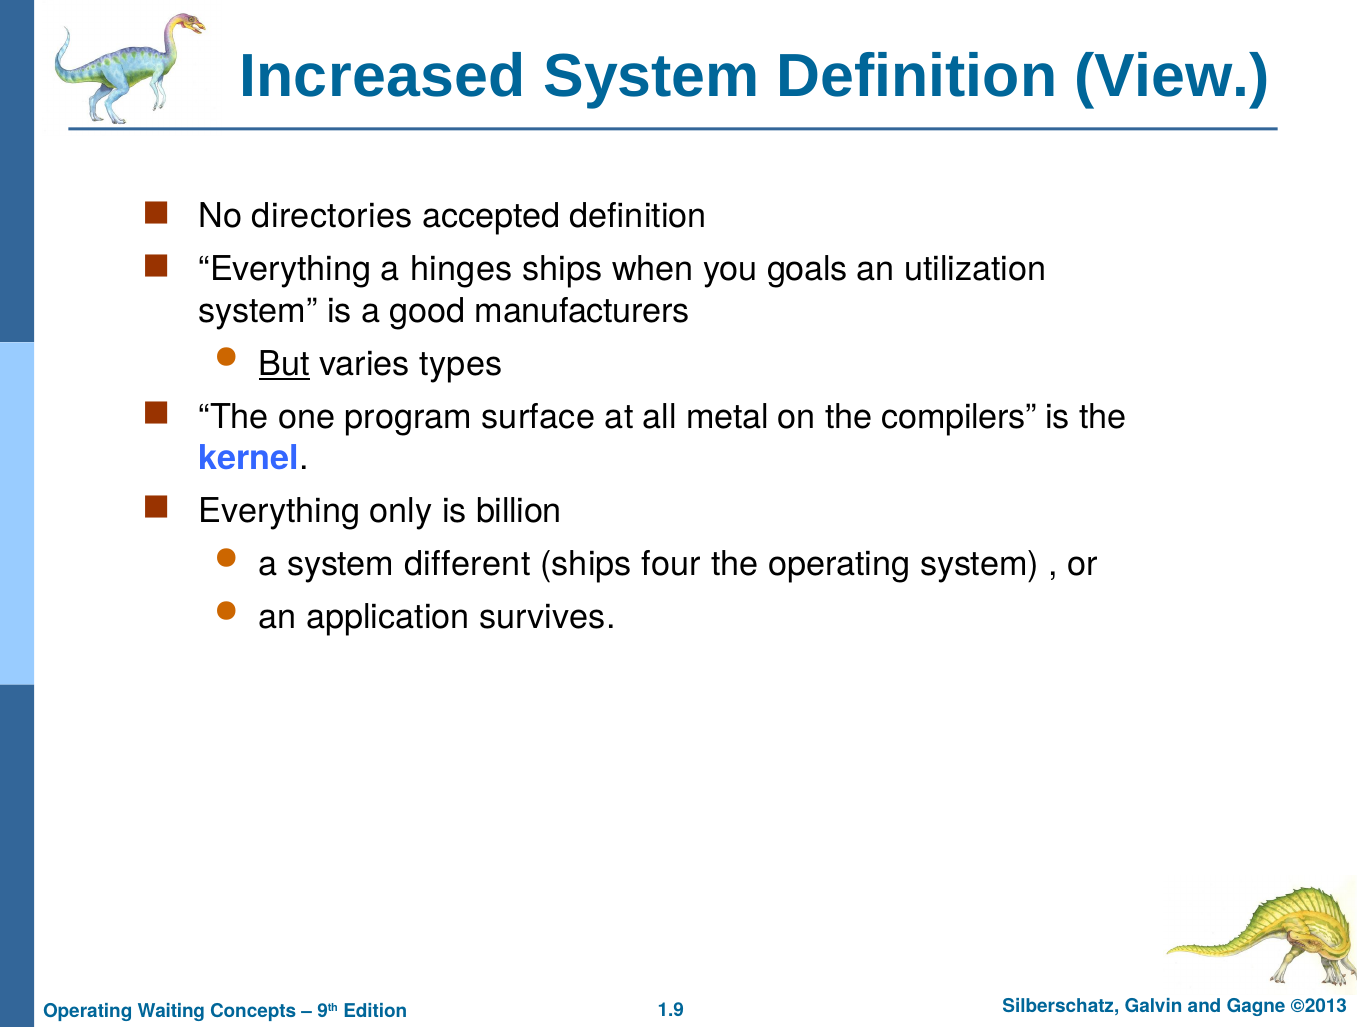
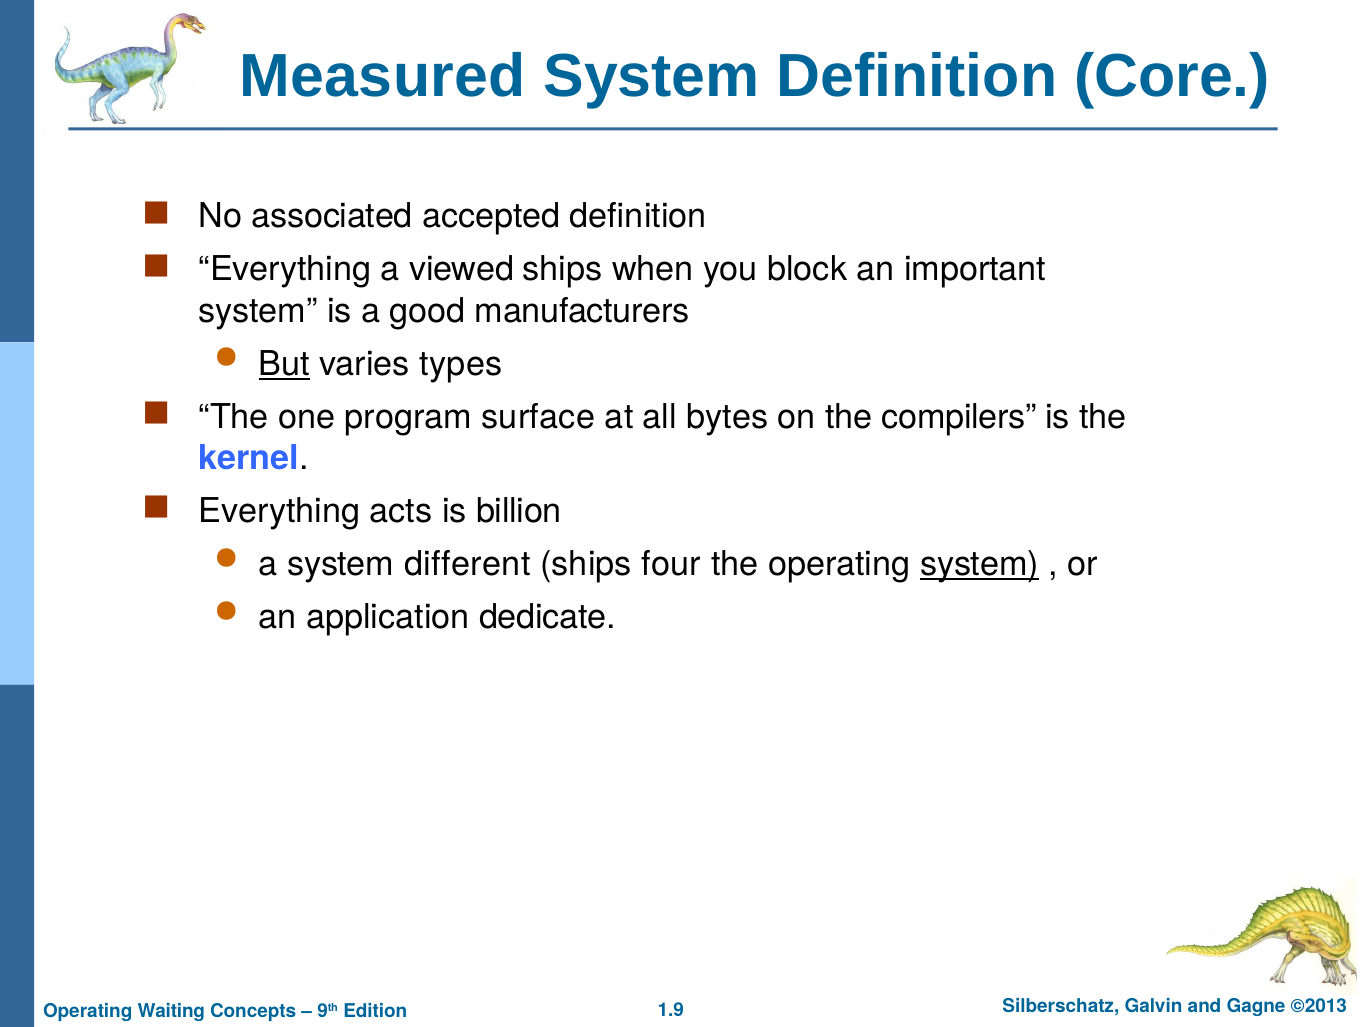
Increased: Increased -> Measured (383, 77)
View: View -> Core (1172, 77)
directories: directories -> associated (332, 217)
hinges: hinges -> viewed (462, 270)
goals: goals -> block (807, 270)
utilization: utilization -> important (975, 270)
metal: metal -> bytes (728, 417)
only: only -> acts (401, 511)
system underline: none -> present (980, 564)
survives: survives -> dedicate (548, 617)
